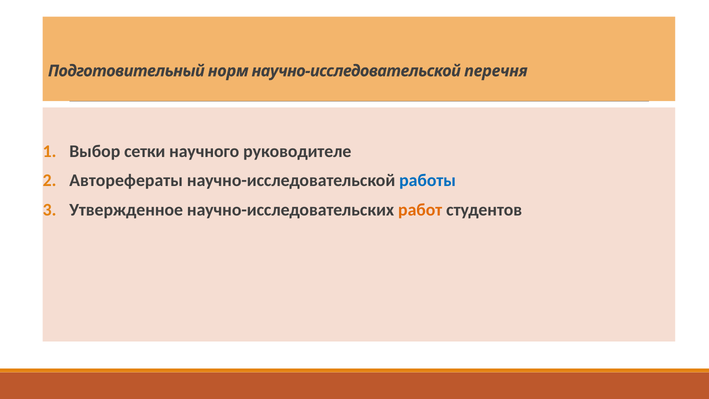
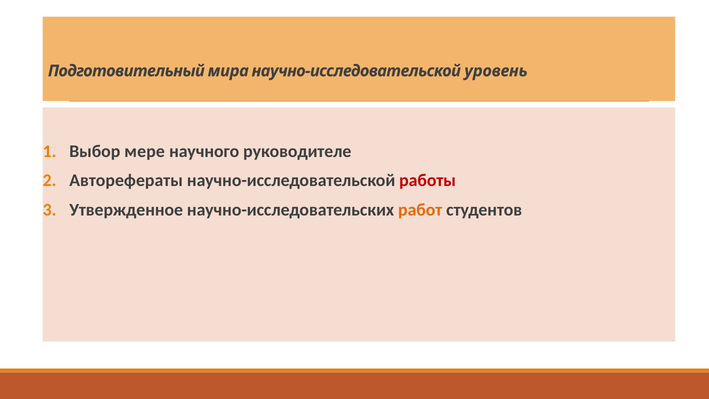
норм: норм -> мира (228, 71)
перечня: перечня -> уровень (496, 71)
сетки: сетки -> мере (145, 151)
работы colour: blue -> red (428, 181)
